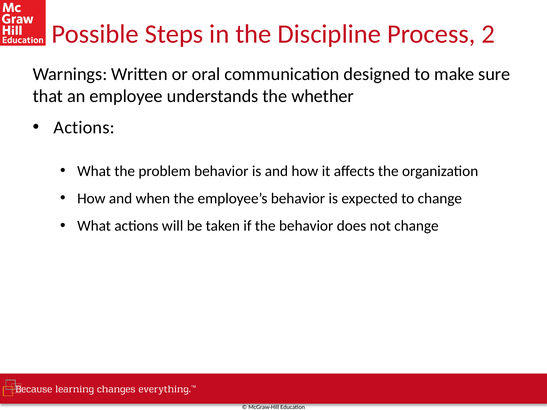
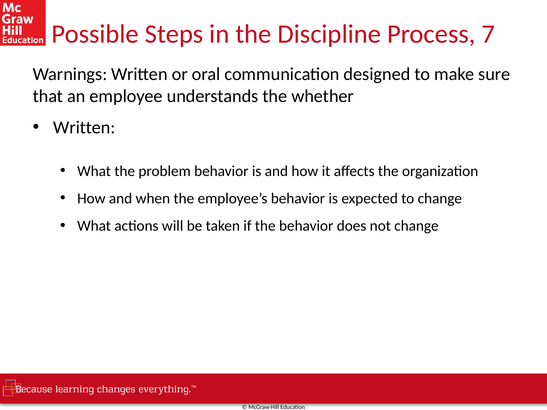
2: 2 -> 7 (488, 34)
Actions: Actions -> Written (84, 128)
